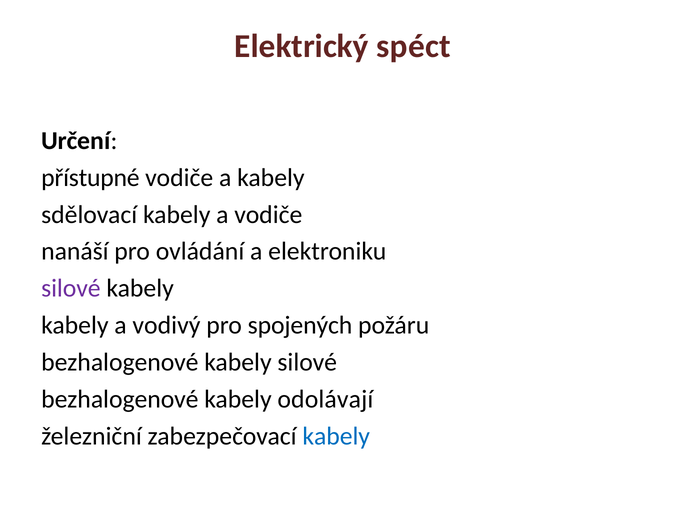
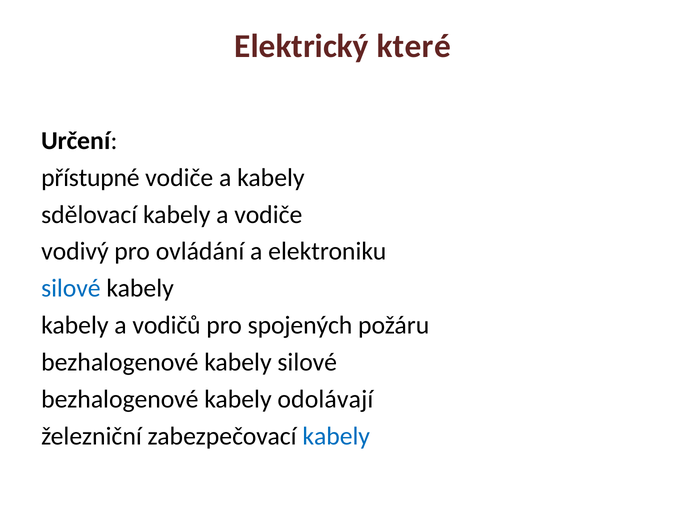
spéct: spéct -> které (414, 46)
nanáší: nanáší -> vodivý (75, 252)
silové colour: purple -> blue (71, 289)
vodivý: vodivý -> vodičů (167, 326)
